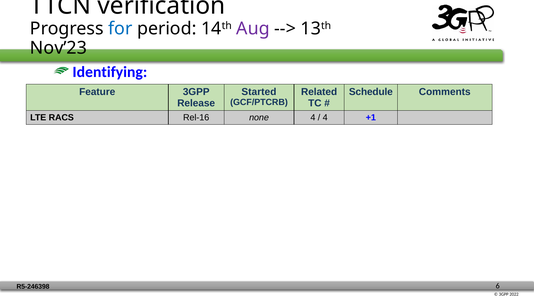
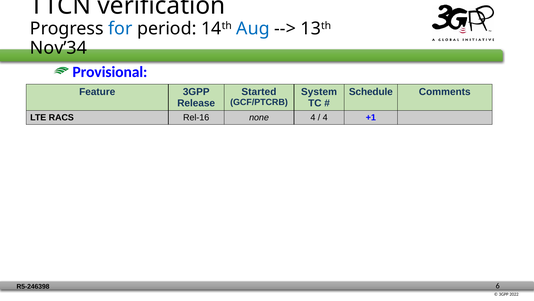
Aug colour: purple -> blue (253, 29)
Nov’23: Nov’23 -> Nov’34 (59, 48)
Identifying: Identifying -> Provisional (110, 72)
Related: Related -> System (319, 92)
